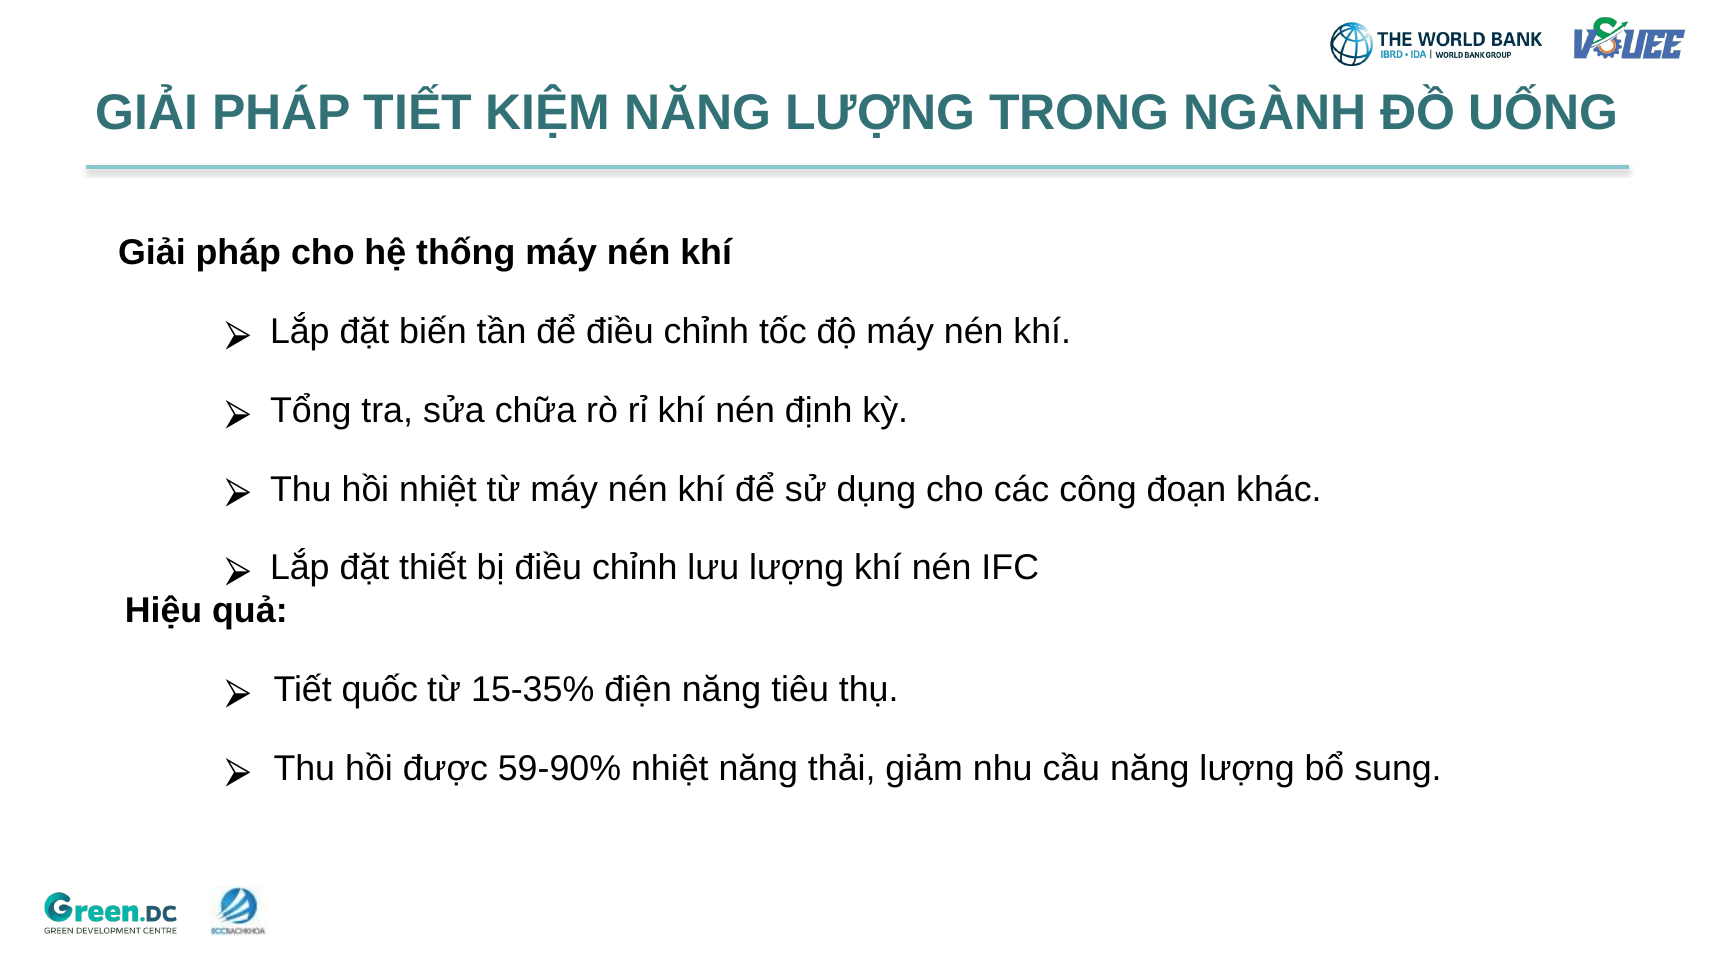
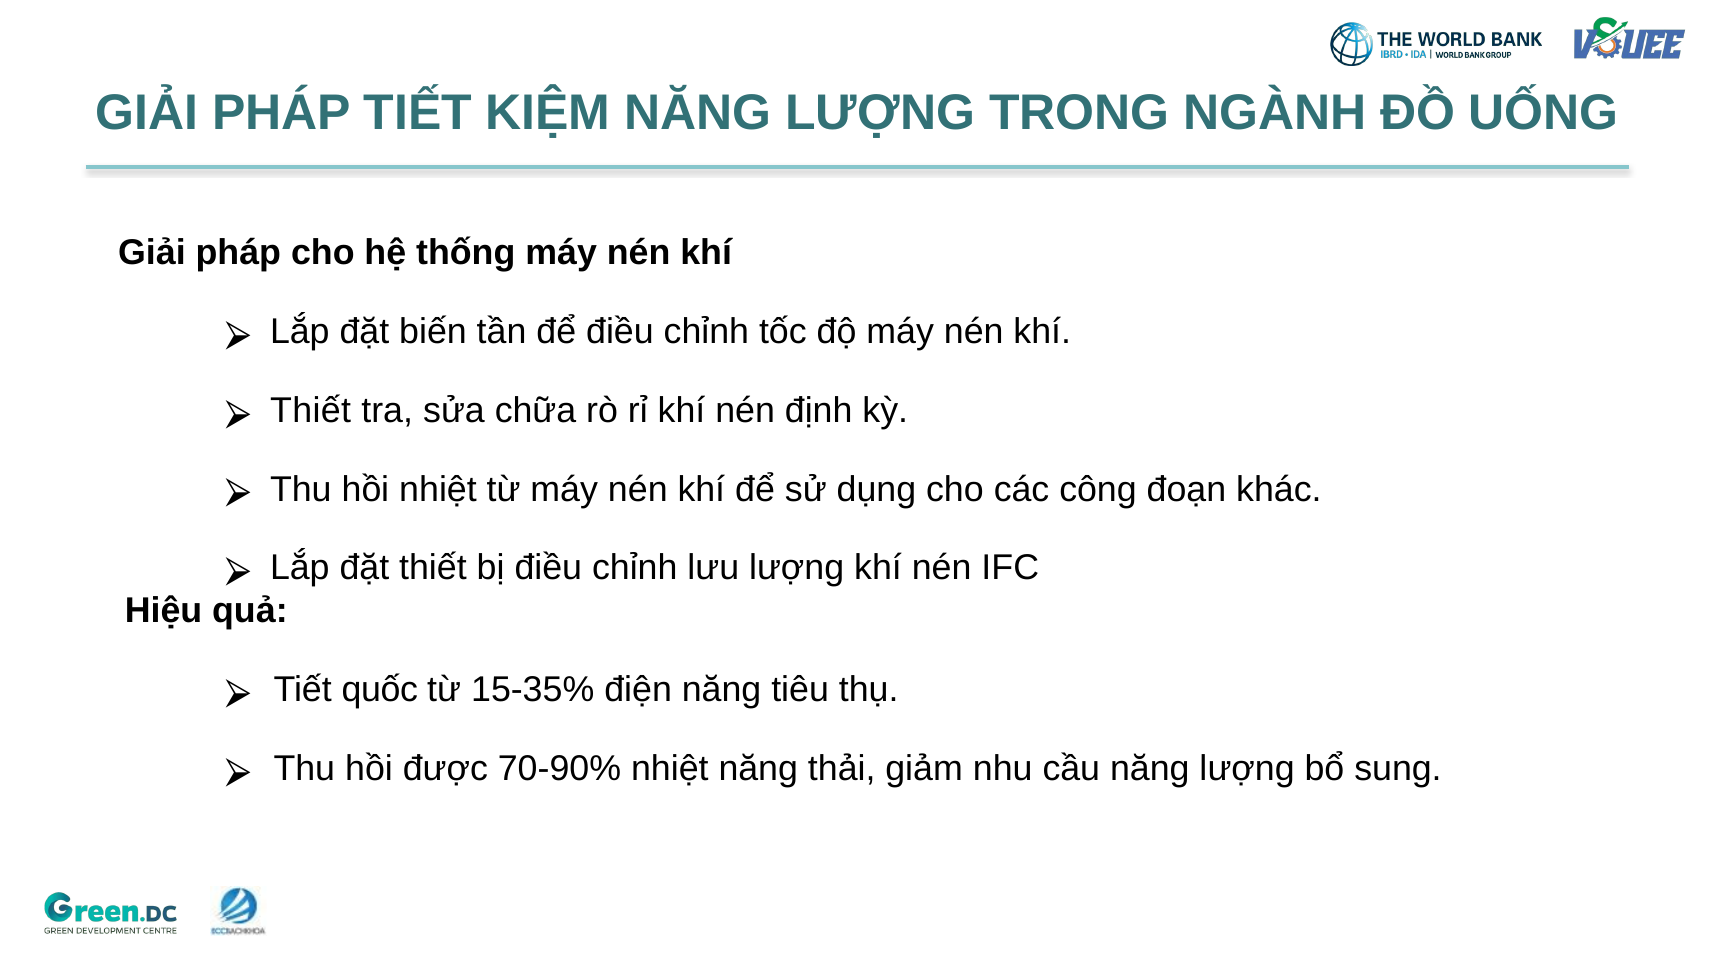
Tổng: Tổng -> Thiết (311, 410)
59-90%: 59-90% -> 70-90% (559, 768)
